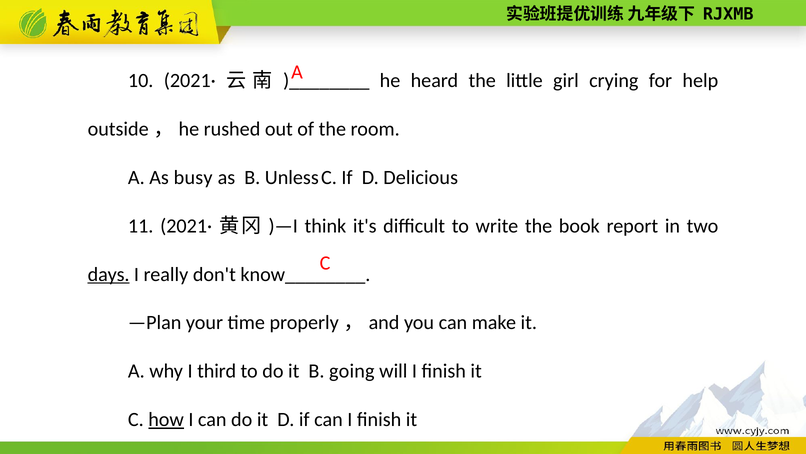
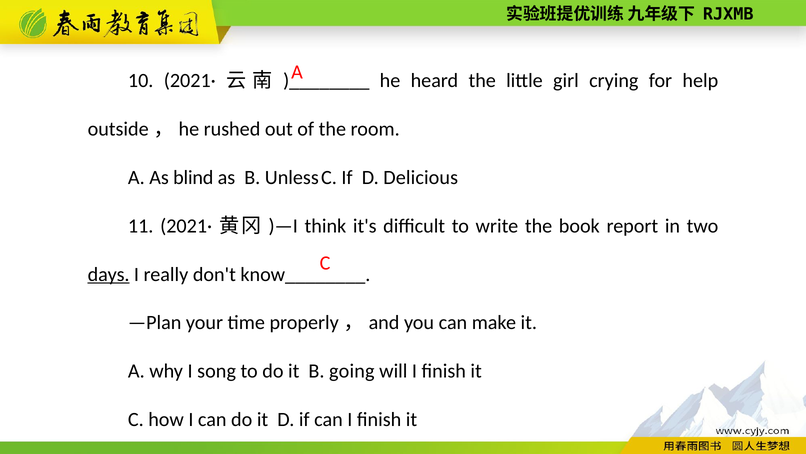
busy: busy -> blind (193, 177)
third: third -> song (217, 371)
how underline: present -> none (166, 419)
